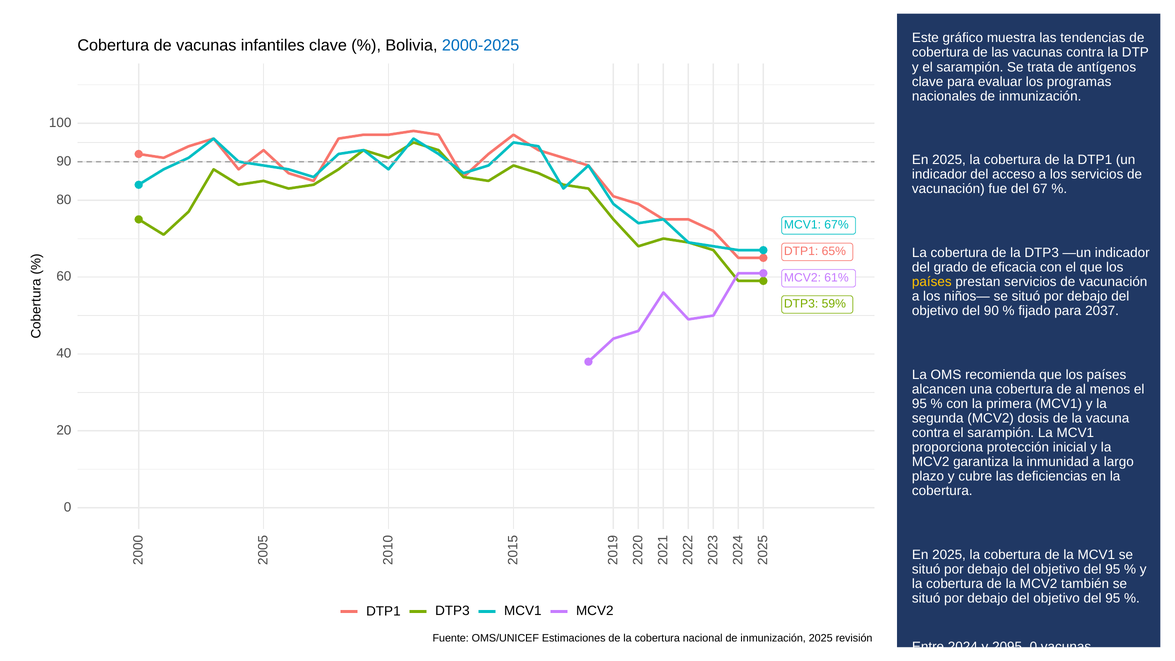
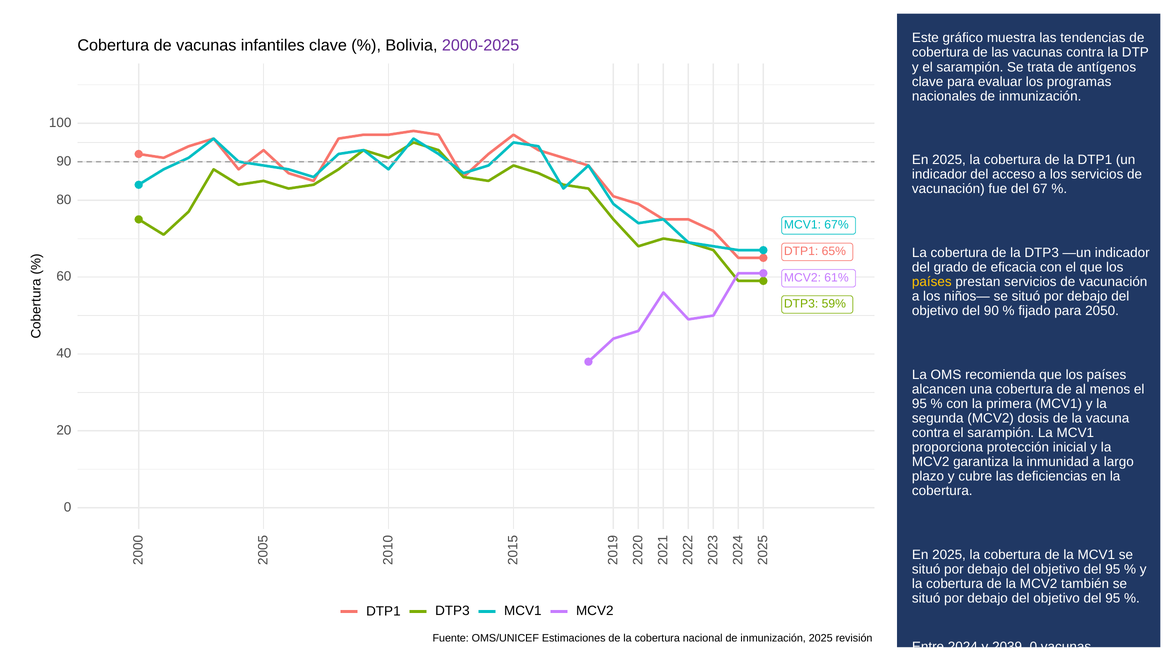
2000-2025 colour: blue -> purple (481, 45)
2037: 2037 -> 2050 (1102, 311)
2095: 2095 -> 2039 (1009, 647)
